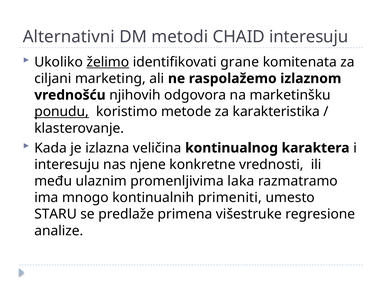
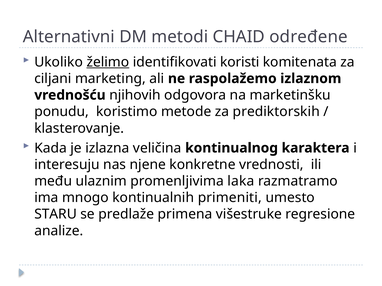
CHAID interesuju: interesuju -> određene (309, 37)
grane: grane -> koristi (240, 62)
ponudu underline: present -> none (62, 112)
karakteristika: karakteristika -> prediktorskih (276, 112)
